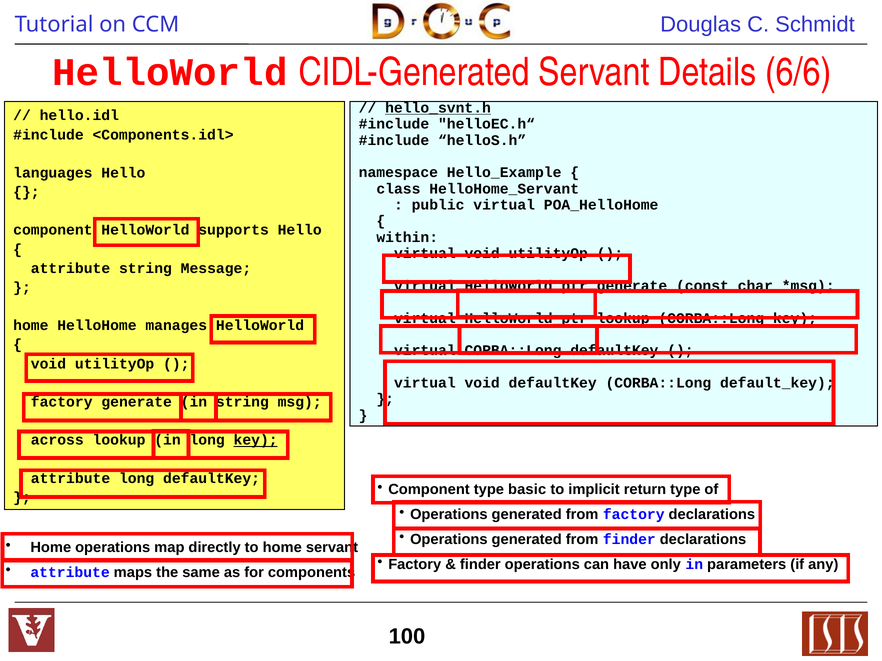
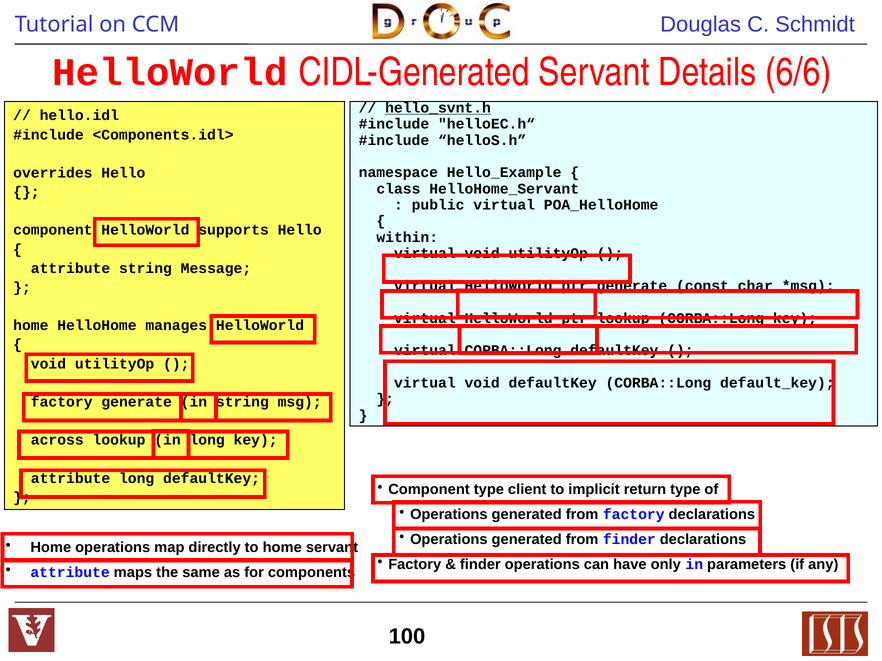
languages: languages -> overrides (53, 173)
key underline: present -> none (256, 440)
basic: basic -> client (527, 490)
